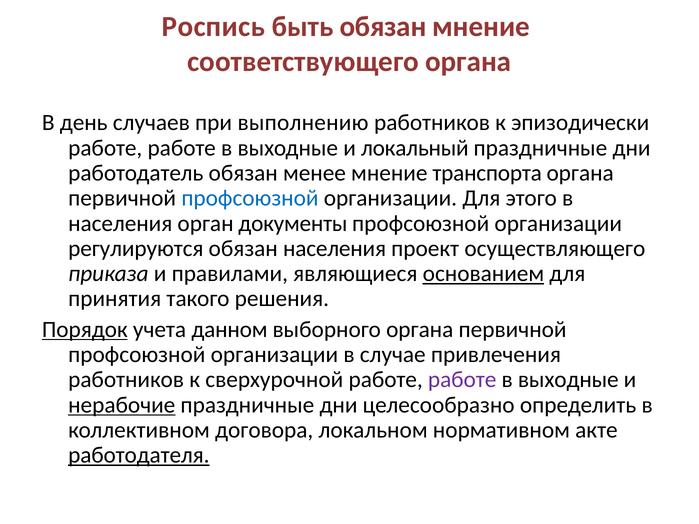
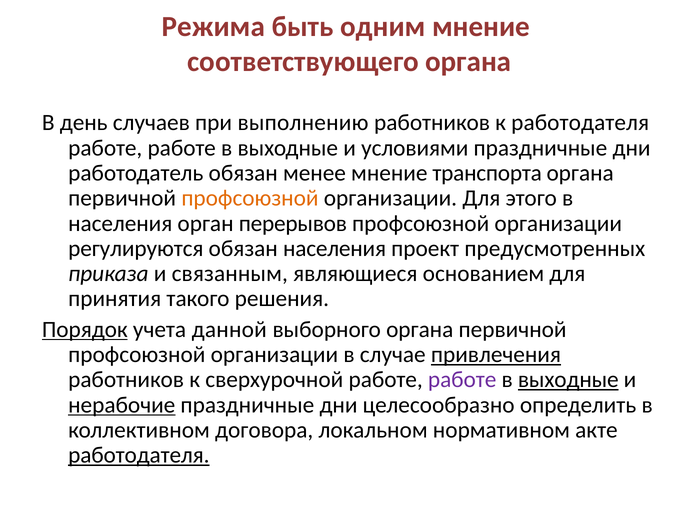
Роспись: Роспись -> Режима (214, 27)
быть обязан: обязан -> одним (383, 27)
к эпизодически: эпизодически -> работодателя (580, 123)
локальный: локальный -> условиями (415, 148)
профсоюзной colour: blue -> orange (250, 198)
документы: документы -> перерывов (293, 223)
осуществляющего: осуществляющего -> предусмотренных (555, 249)
правилами: правилами -> связанным (230, 274)
основанием underline: present -> none (483, 274)
данном: данном -> данной (229, 330)
привлечения underline: none -> present (496, 355)
выходные underline: none -> present (568, 380)
